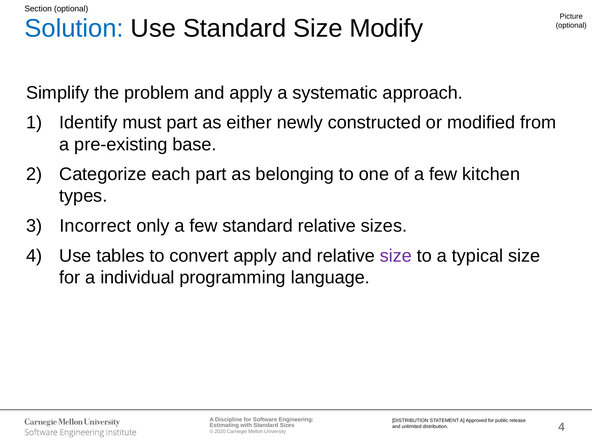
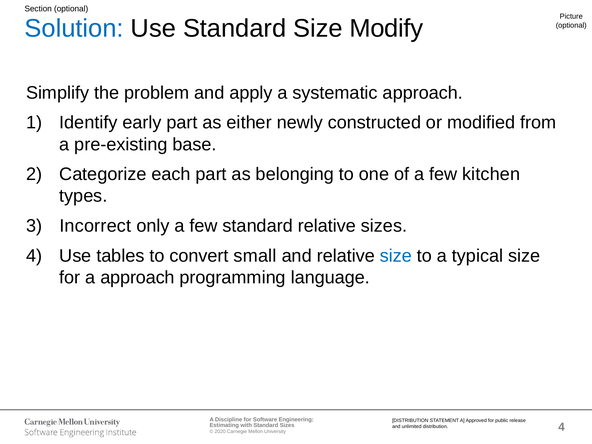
must: must -> early (142, 123)
convert apply: apply -> small (255, 256)
size colour: purple -> blue (396, 256)
a individual: individual -> approach (138, 278)
